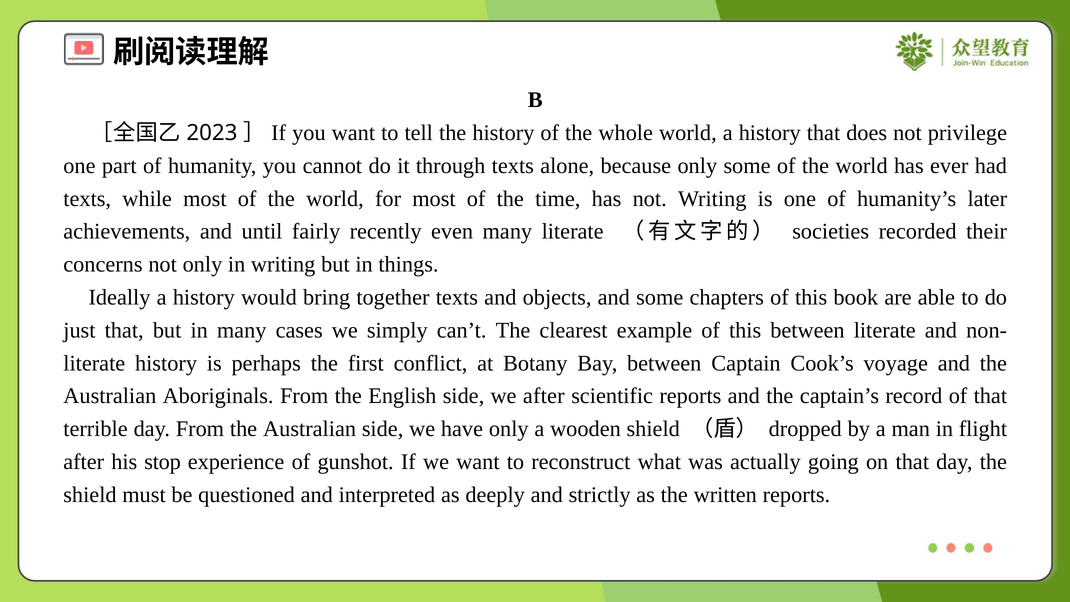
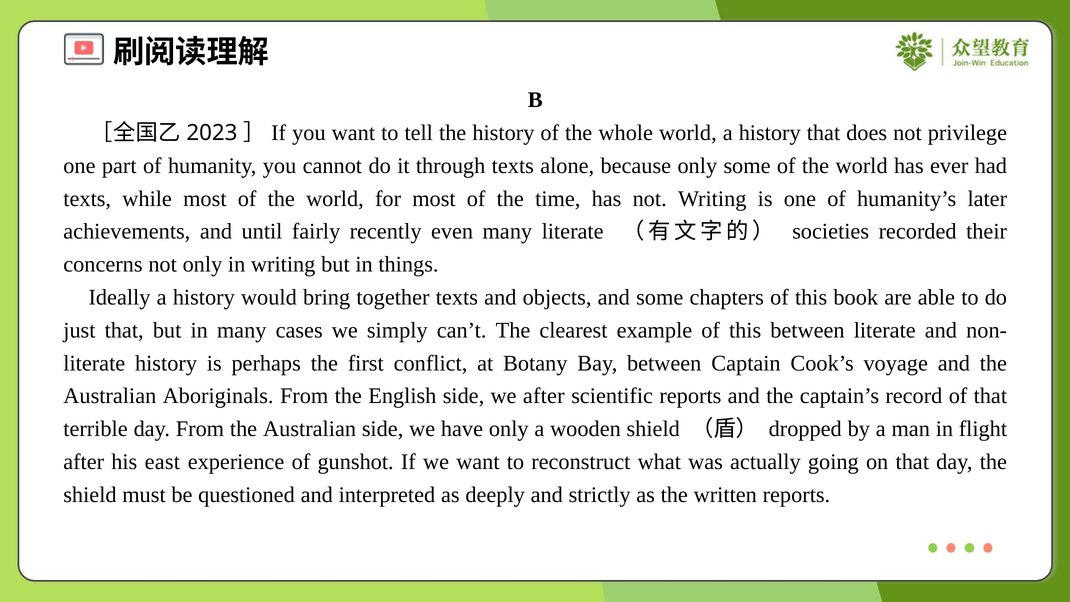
stop: stop -> east (162, 462)
